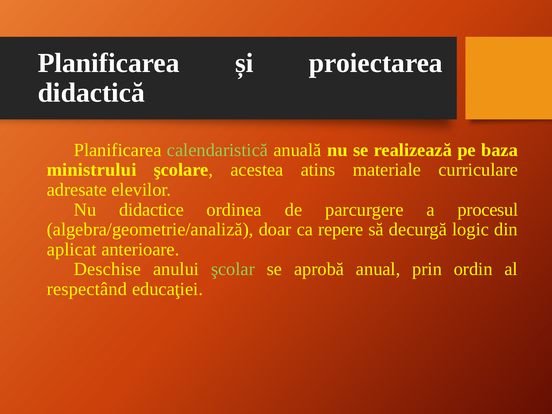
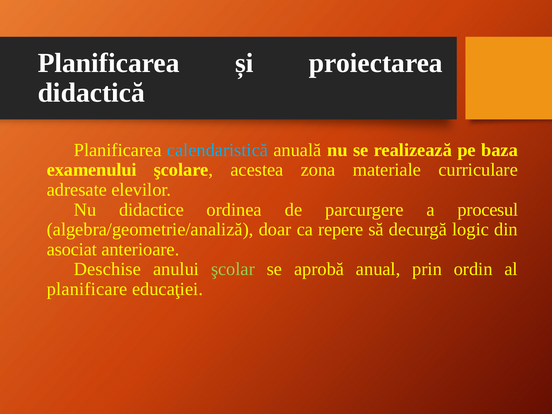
calendaristică colour: light green -> light blue (217, 150)
ministrului: ministrului -> examenului (92, 170)
atins: atins -> zona (318, 170)
aplicat: aplicat -> asociat (72, 249)
respectând: respectând -> planificare (87, 289)
